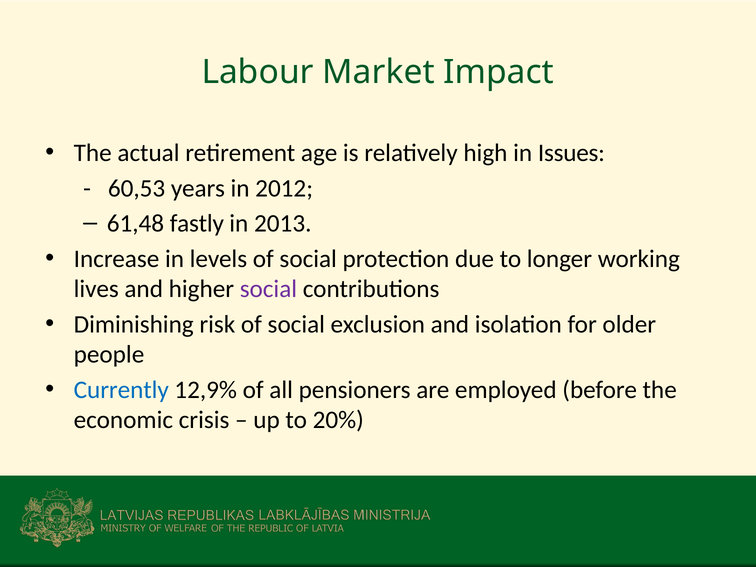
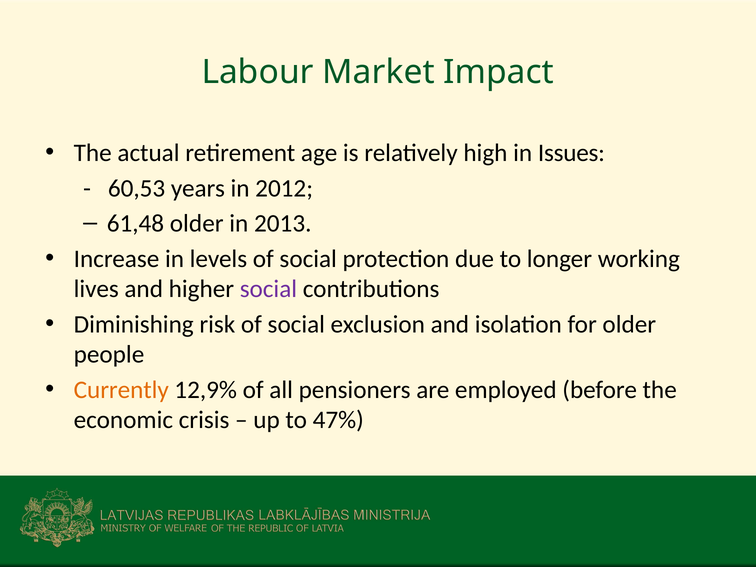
61,48 fastly: fastly -> older (197, 224)
Currently colour: blue -> orange (121, 390)
20%: 20% -> 47% (338, 420)
